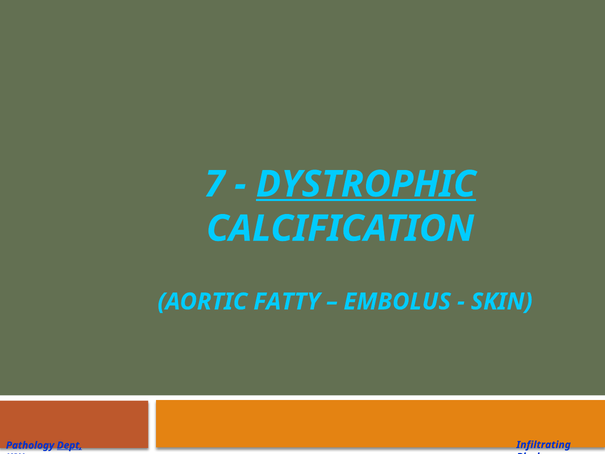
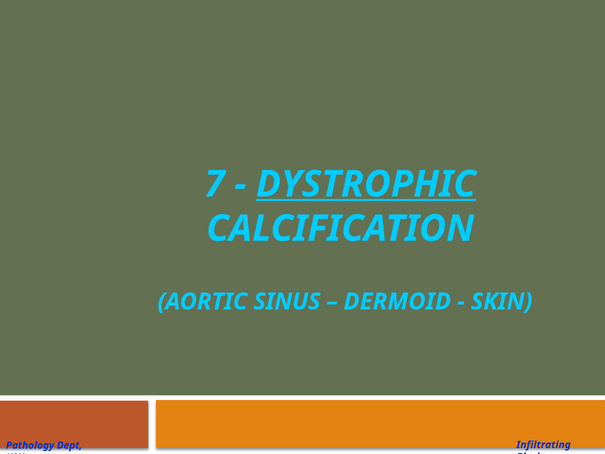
FATTY: FATTY -> SINUS (287, 301)
EMBOLUS: EMBOLUS -> DERMOID (397, 301)
Dept underline: present -> none (70, 445)
